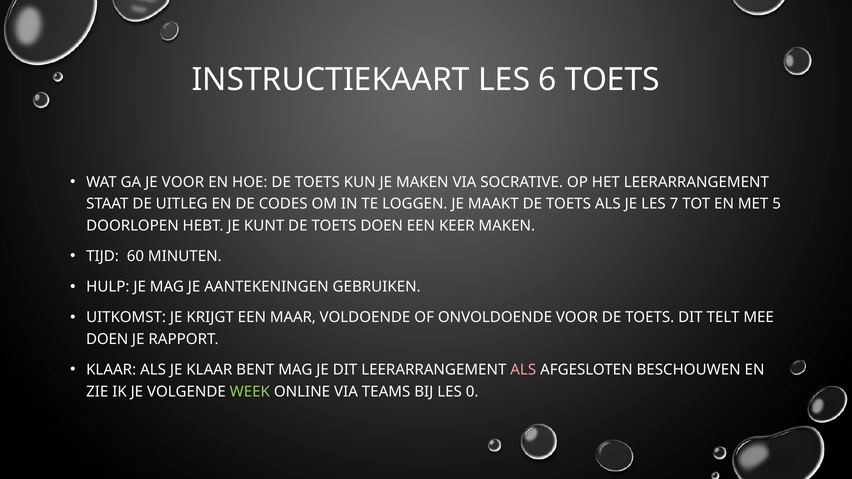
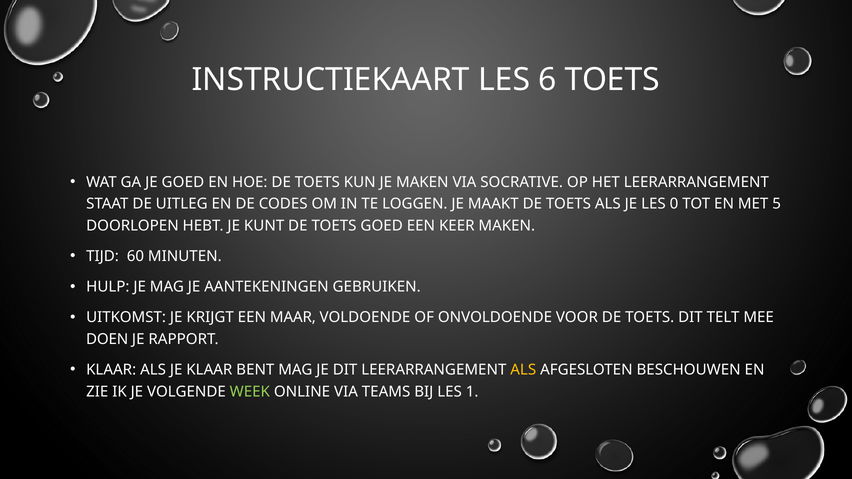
JE VOOR: VOOR -> GOED (183, 182)
7: 7 -> 0 (674, 204)
TOETS DOEN: DOEN -> GOED (382, 226)
ALS colour: pink -> yellow (523, 370)
0: 0 -> 1 (472, 392)
